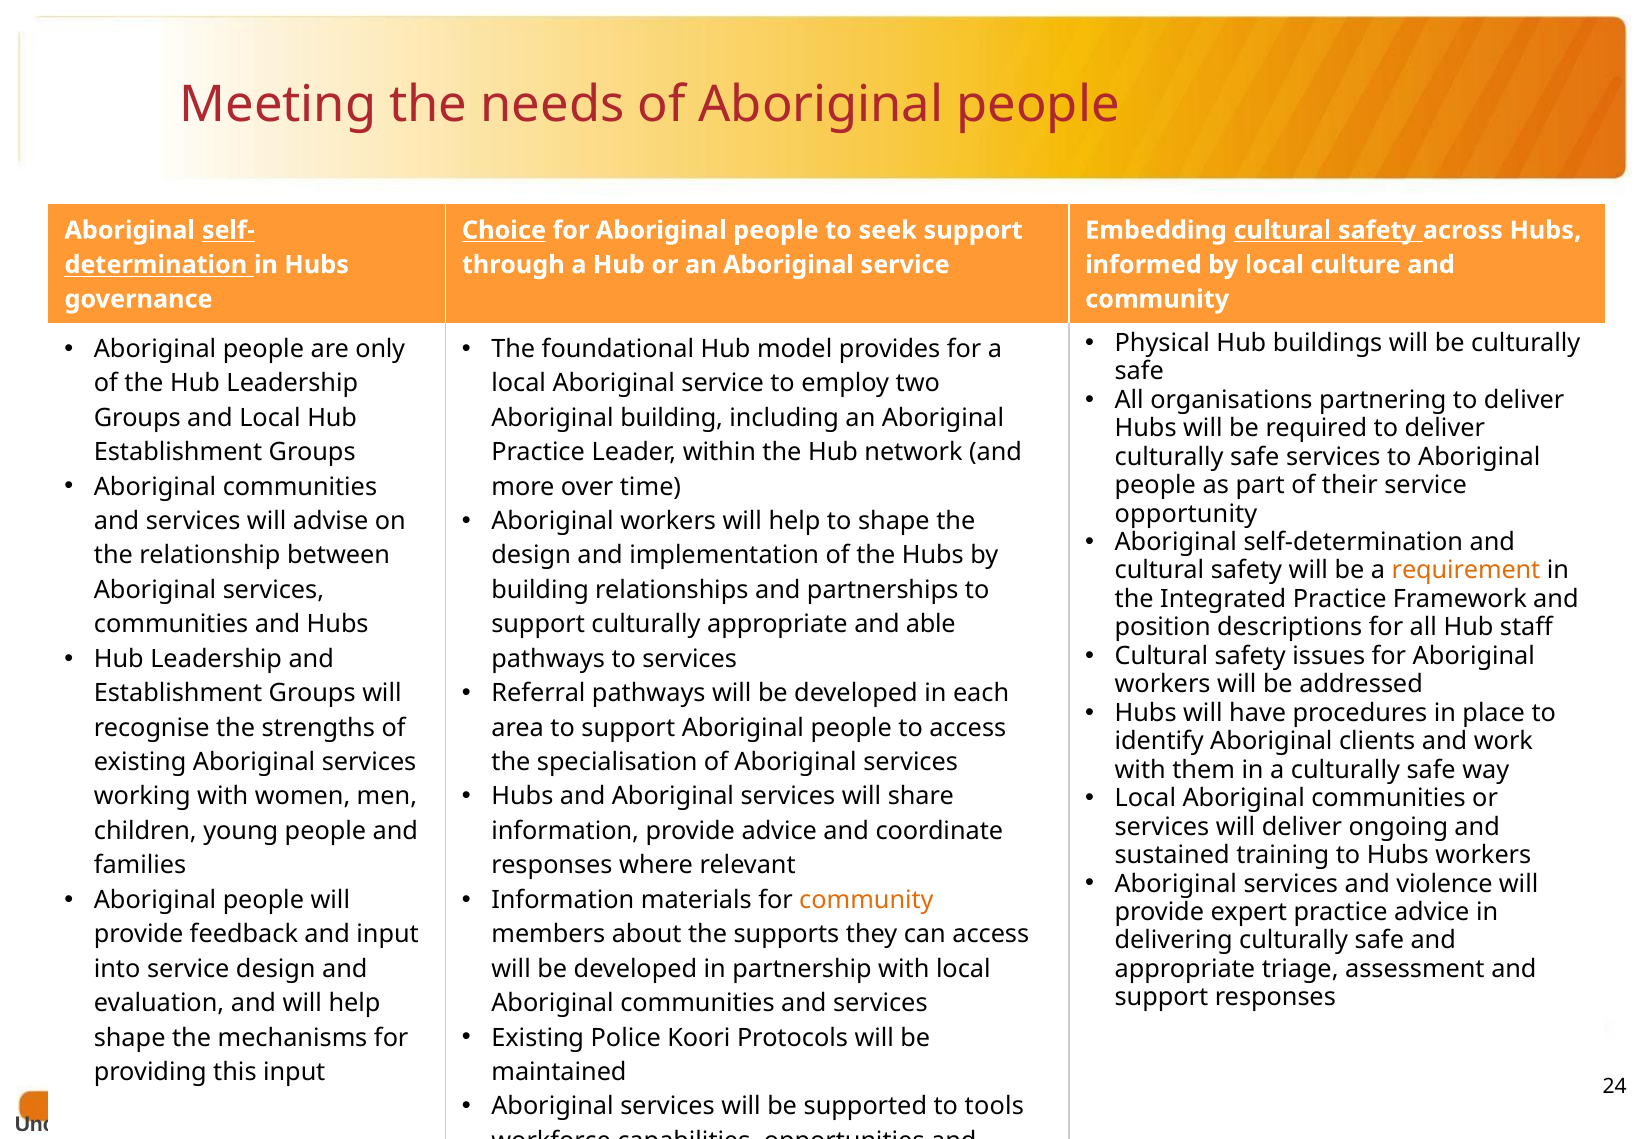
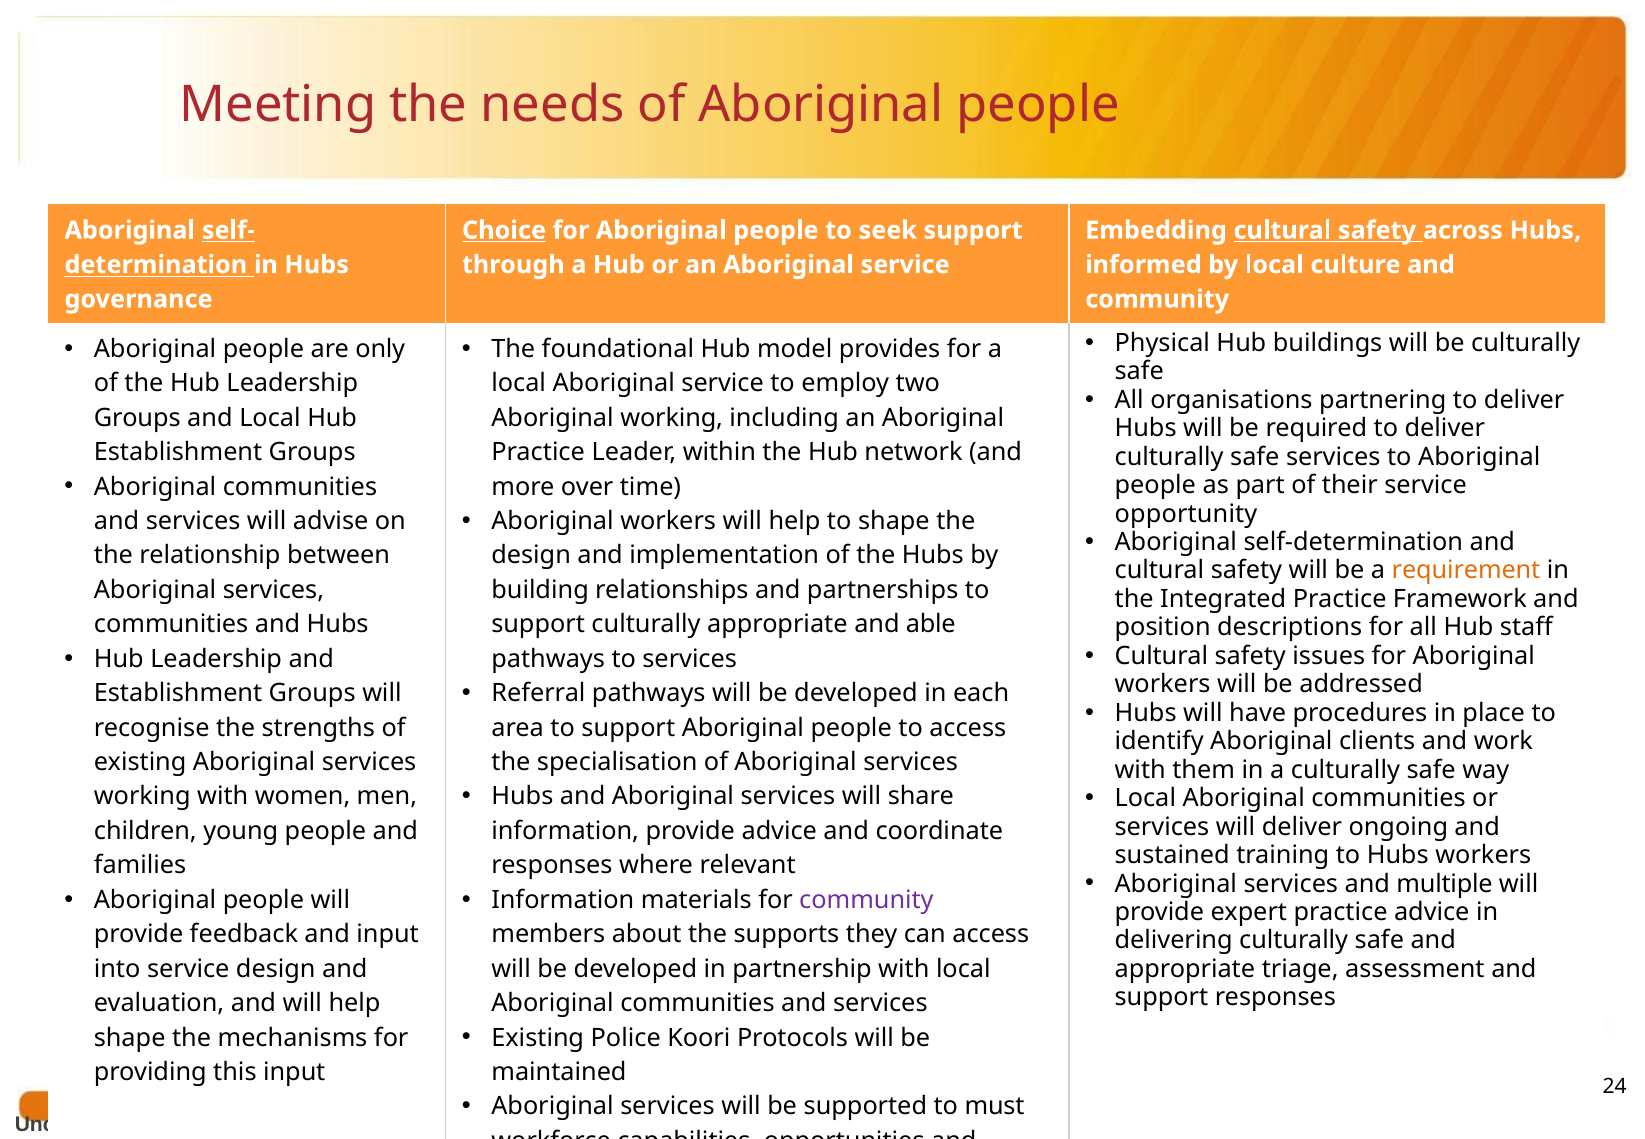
Aboriginal building: building -> working (672, 418)
violence: violence -> multiple (1445, 884)
community colour: orange -> purple (866, 900)
tools: tools -> must (995, 1106)
